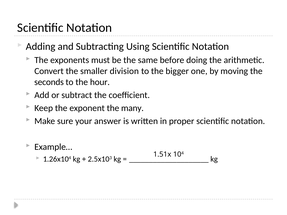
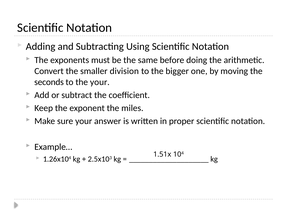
the hour: hour -> your (100, 82)
many: many -> miles (132, 108)
